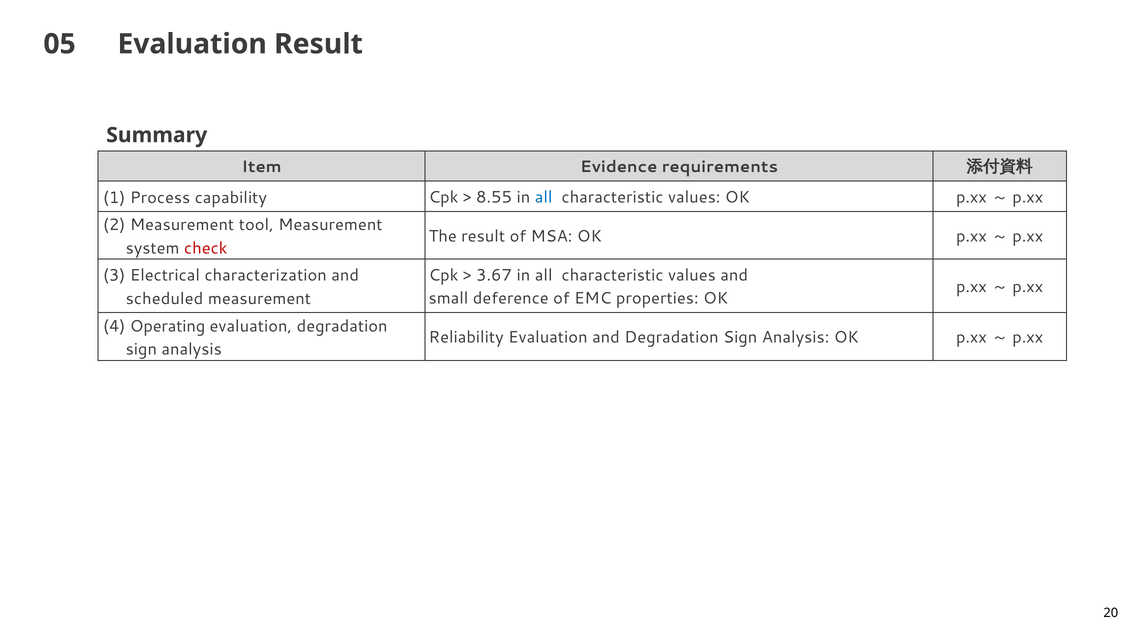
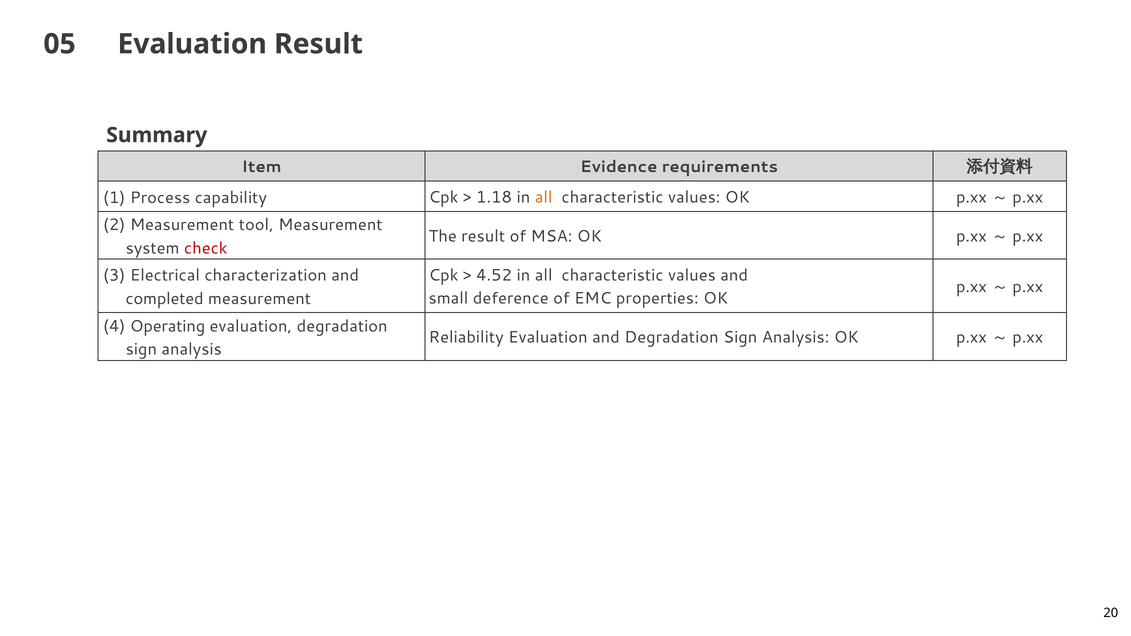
8.55: 8.55 -> 1.18 (494, 197)
all colour: blue -> orange (544, 197)
3.67: 3.67 -> 4.52 (494, 275)
scheduled: scheduled -> completed (165, 299)
